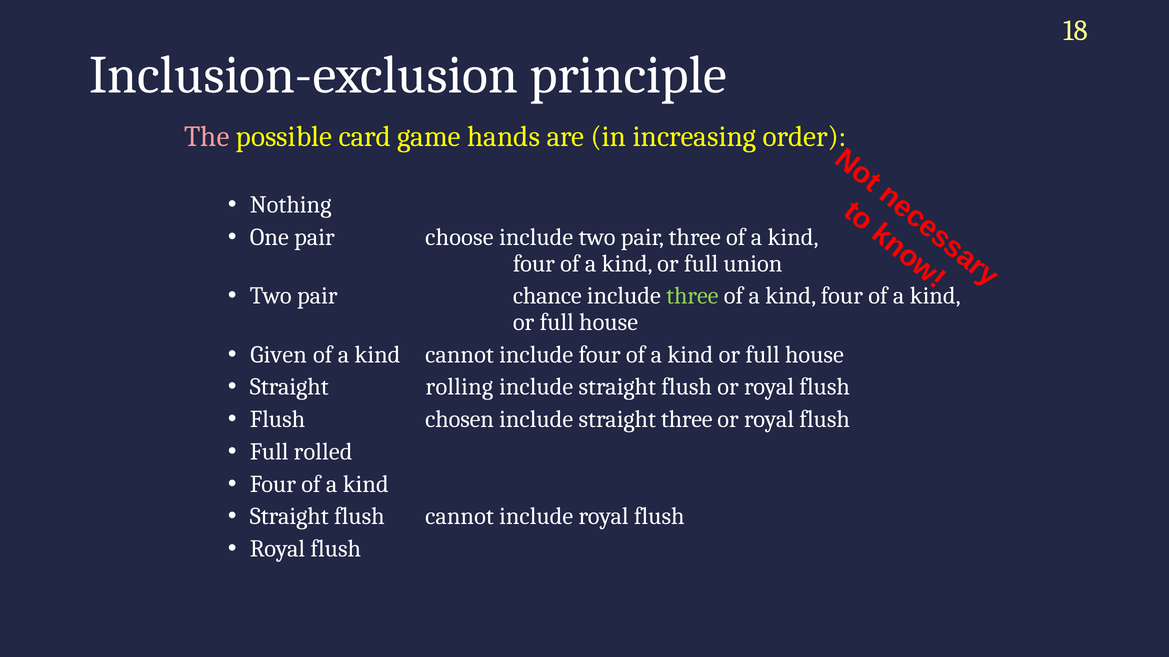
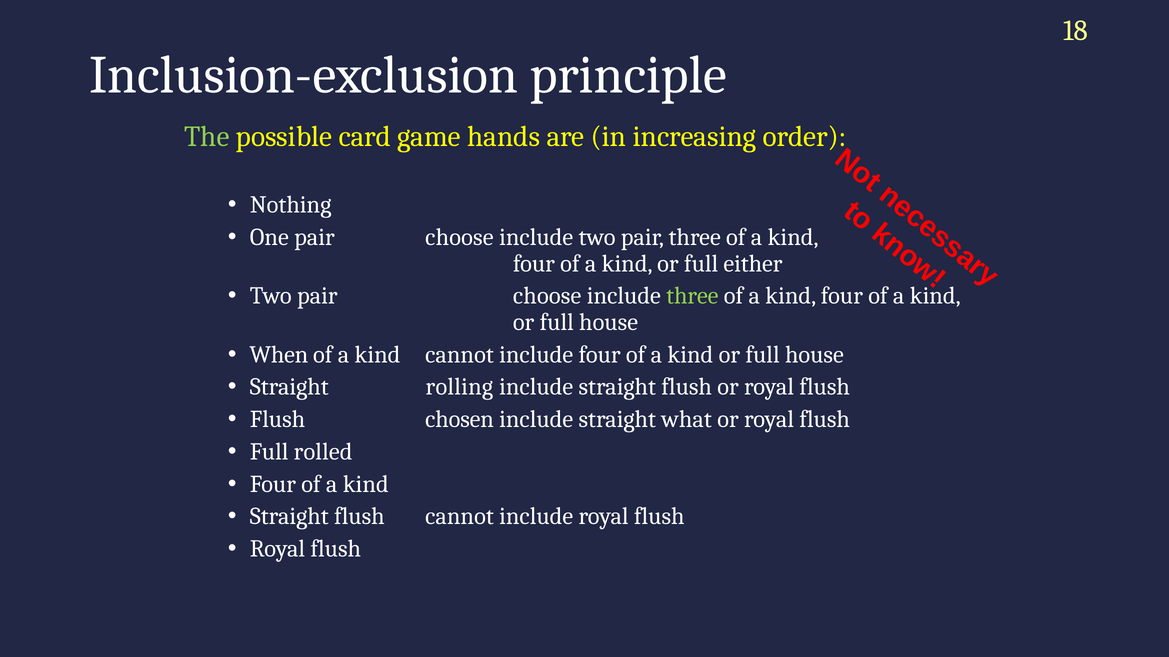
The colour: pink -> light green (207, 137)
union: union -> either (753, 264)
Two pair chance: chance -> choose (547, 296)
Given: Given -> When (279, 355)
straight three: three -> what (687, 420)
